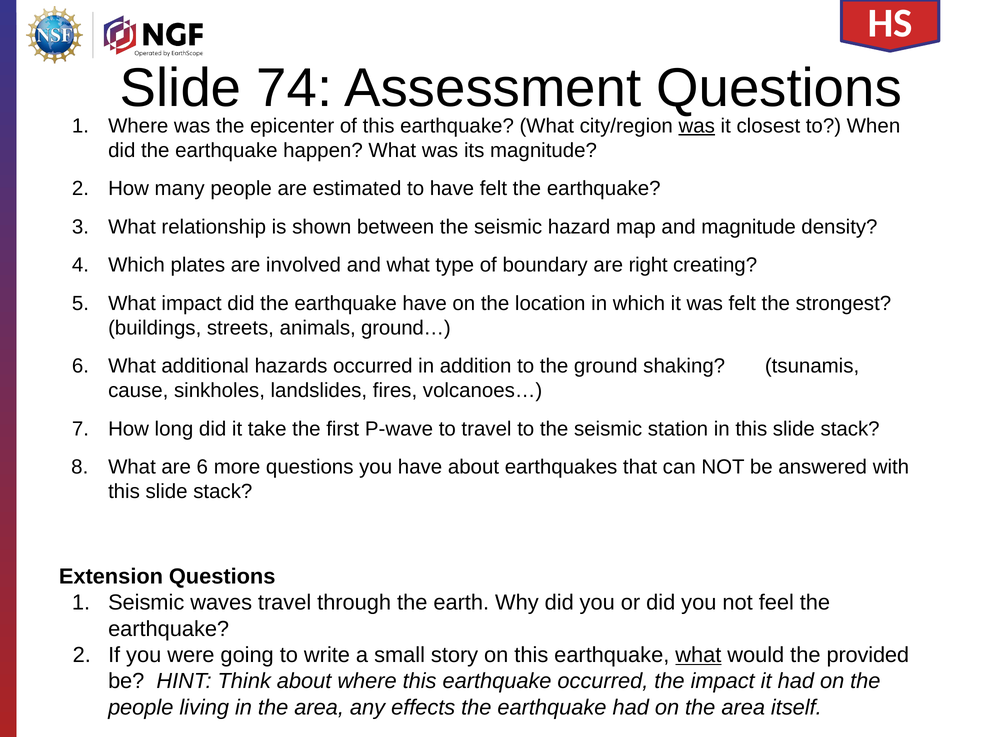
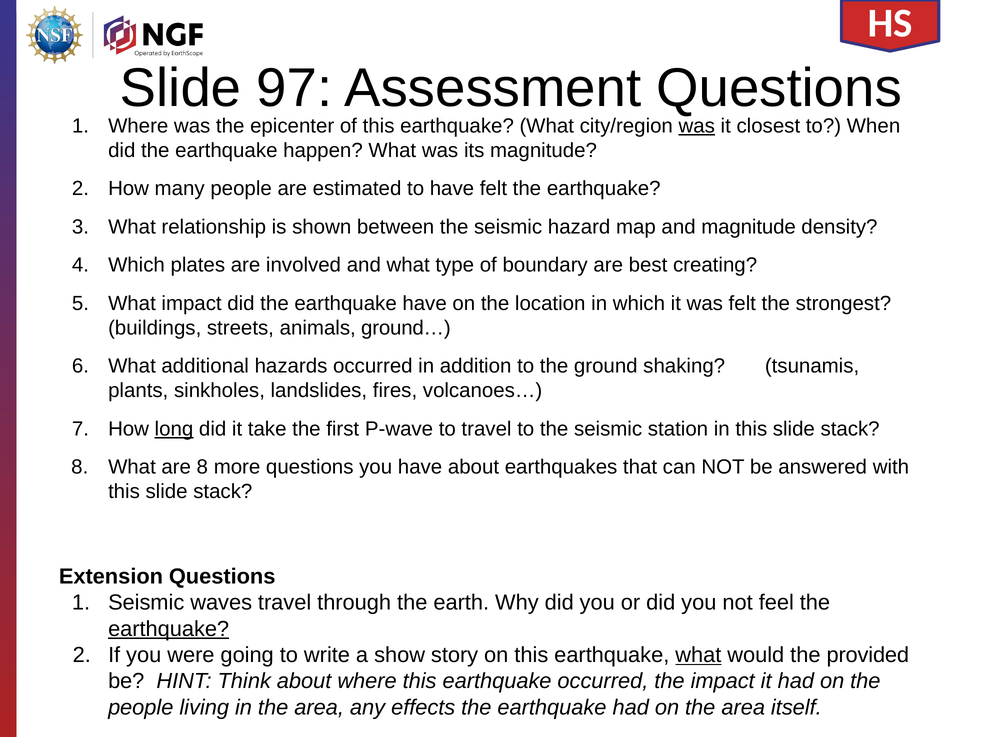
74: 74 -> 97 (294, 88)
right: right -> best (648, 265)
cause: cause -> plants (138, 391)
long underline: none -> present (174, 429)
are 6: 6 -> 8 (202, 467)
earthquake underline: none -> present (169, 629)
small: small -> show (400, 655)
